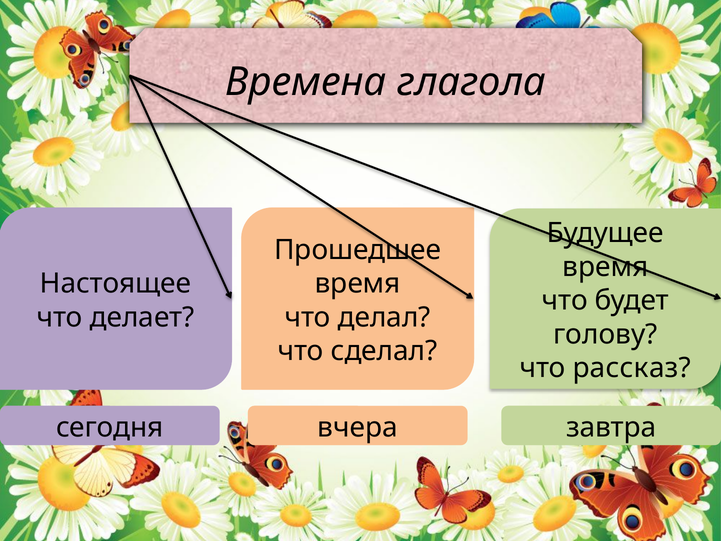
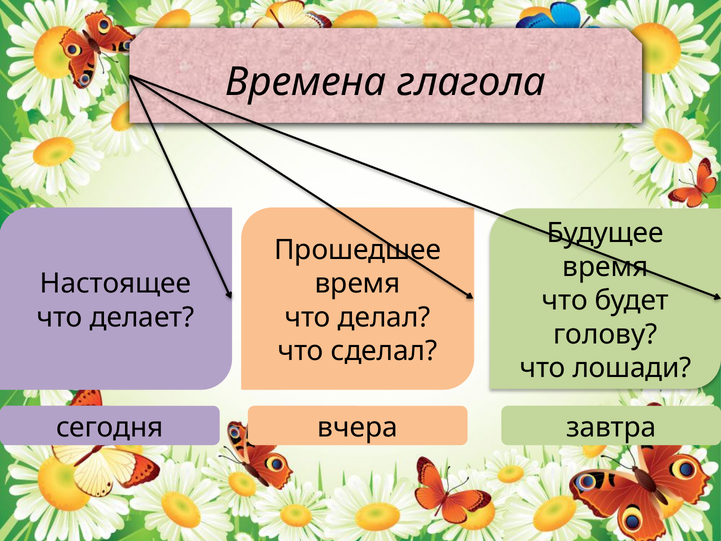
рассказ: рассказ -> лошади (632, 368)
